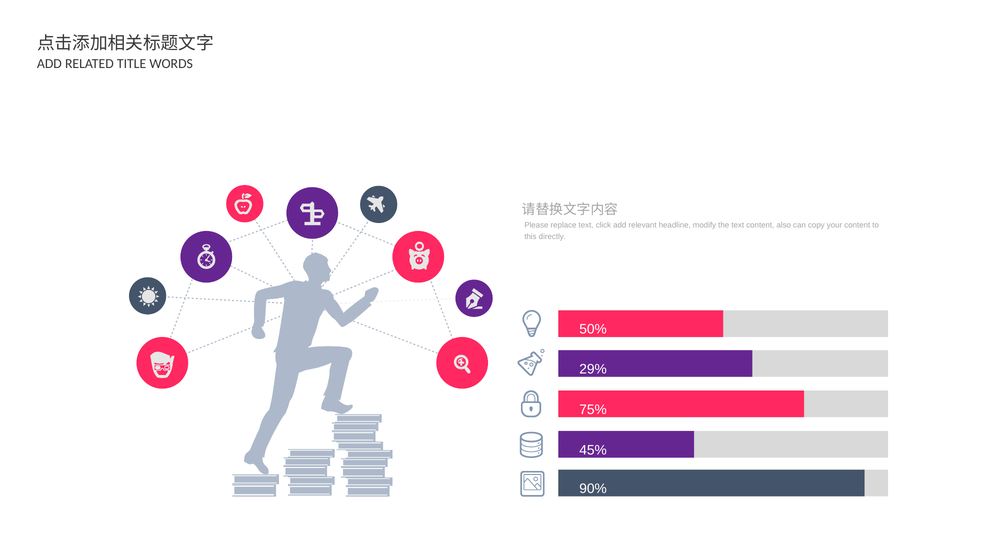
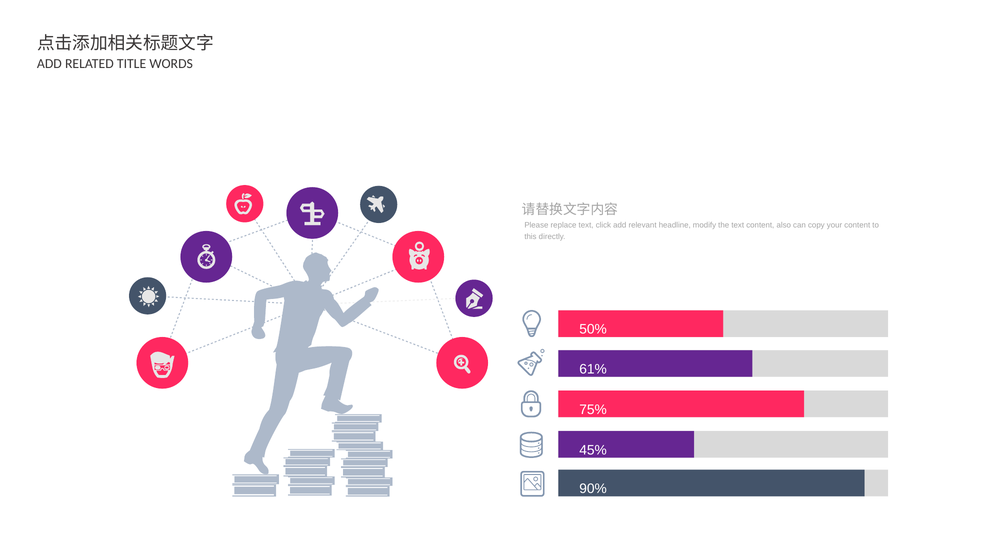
29%: 29% -> 61% (593, 369)
